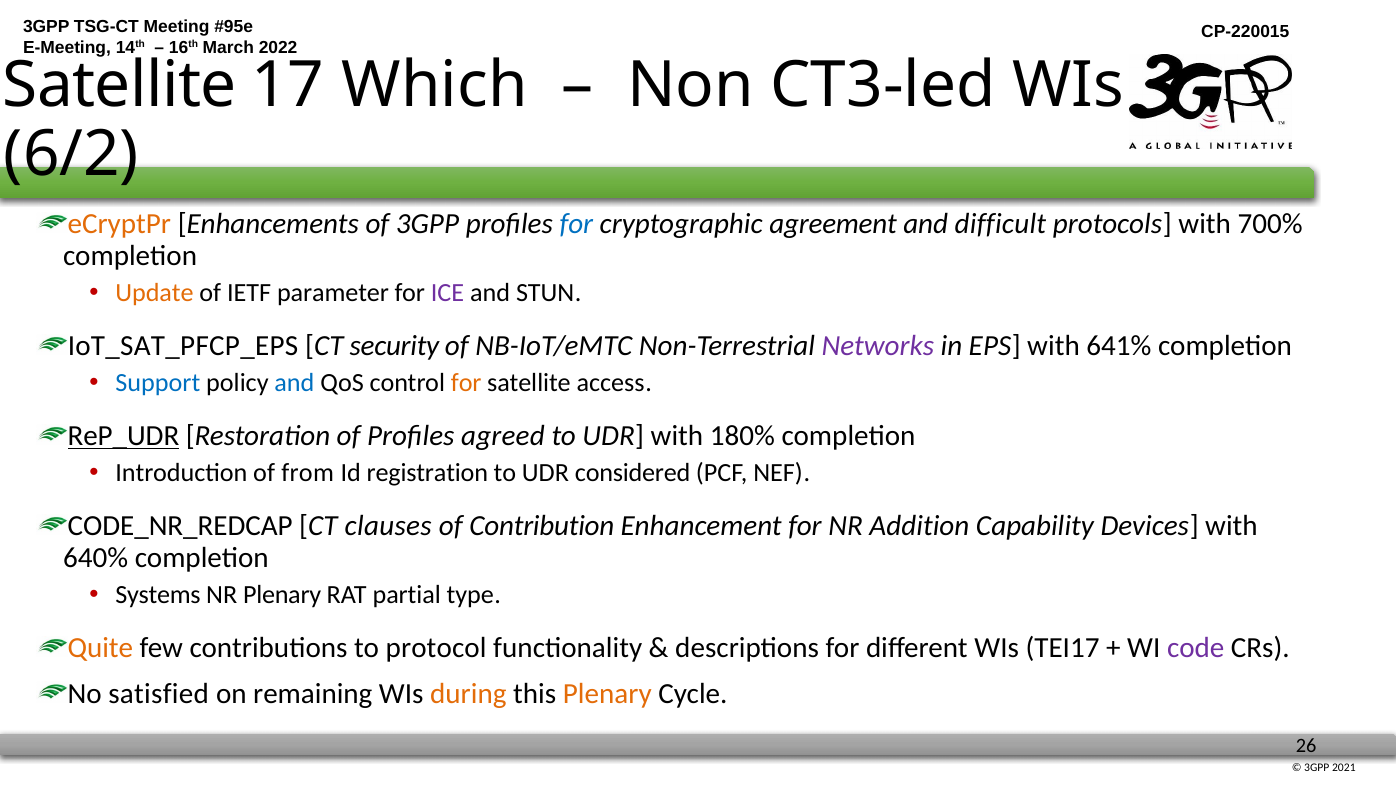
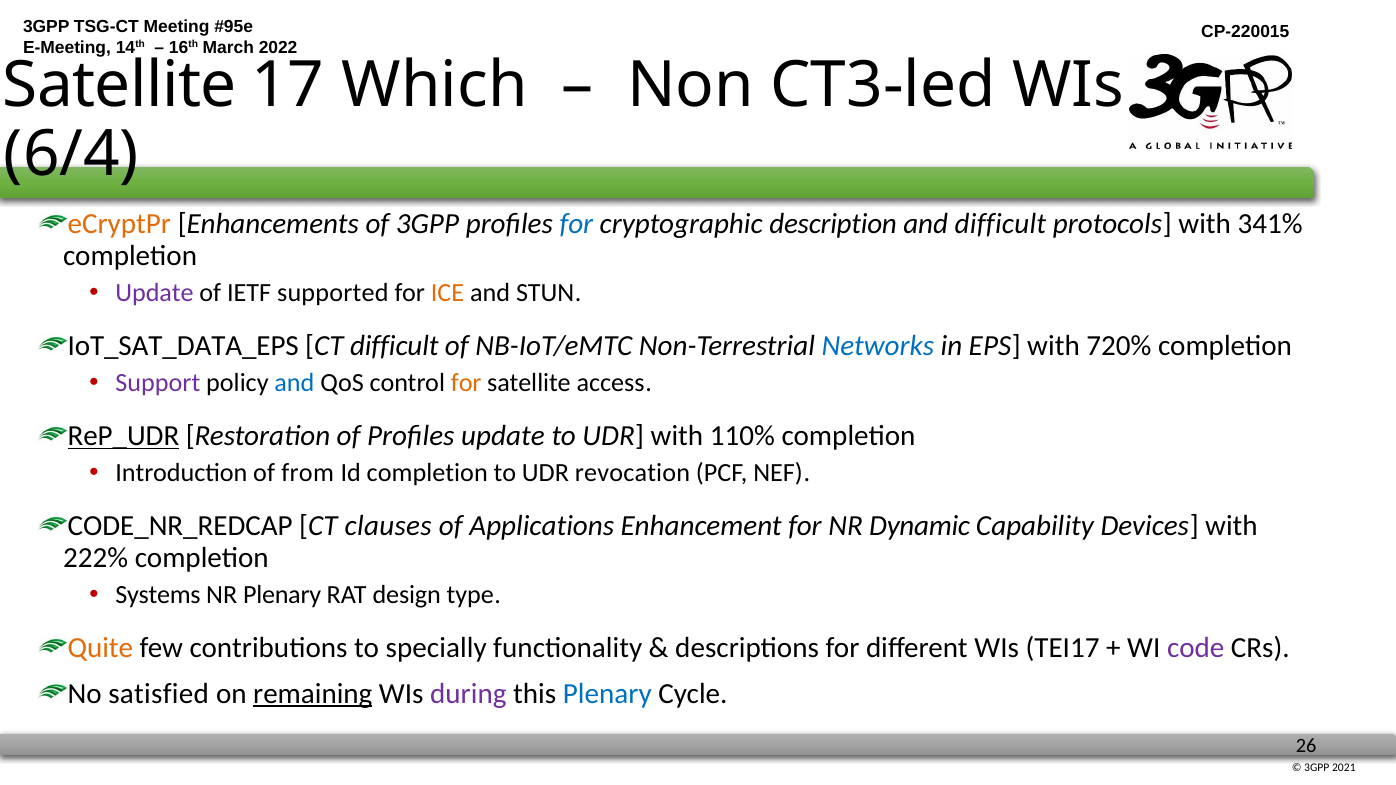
6/2: 6/2 -> 6/4 (72, 154)
agreement: agreement -> description (833, 224)
700%: 700% -> 341% (1270, 224)
Update colour: orange -> purple (155, 293)
parameter: parameter -> supported (333, 293)
ICE colour: purple -> orange (448, 293)
IoT_SAT_PFCP_EPS: IoT_SAT_PFCP_EPS -> IoT_SAT_DATA_EPS (183, 346)
CT security: security -> difficult (394, 346)
Networks colour: purple -> blue (878, 346)
641%: 641% -> 720% (1119, 346)
Support colour: blue -> purple (158, 383)
Profiles agreed: agreed -> update (503, 436)
180%: 180% -> 110% (742, 436)
Id registration: registration -> completion (427, 473)
considered: considered -> revocation (632, 473)
Contribution: Contribution -> Applications (542, 526)
Addition: Addition -> Dynamic (920, 526)
640%: 640% -> 222% (96, 558)
partial: partial -> design (407, 595)
protocol: protocol -> specially (436, 648)
remaining underline: none -> present (313, 694)
during colour: orange -> purple (468, 694)
Plenary colour: orange -> blue (607, 694)
